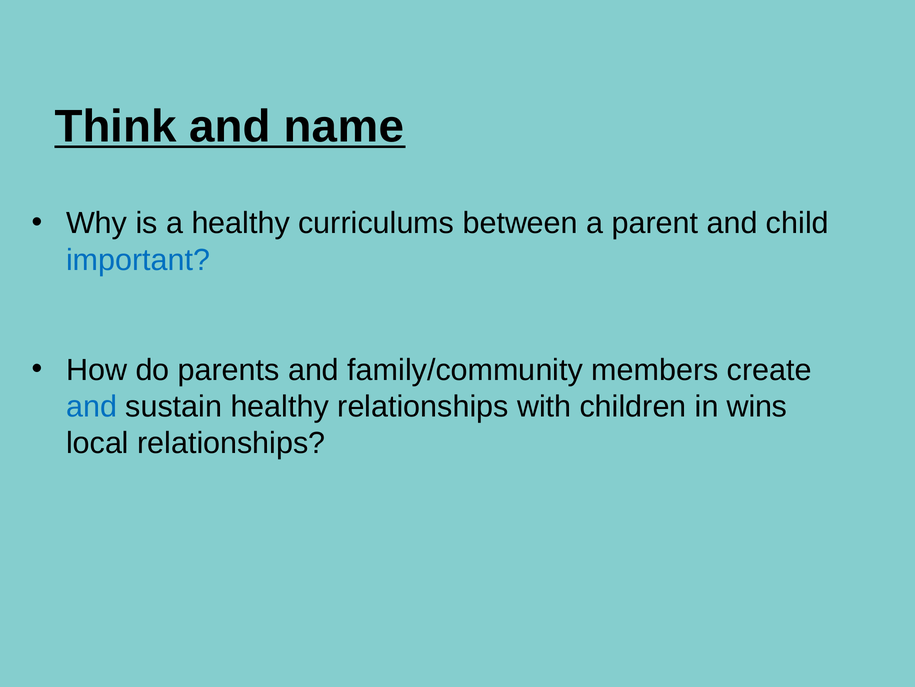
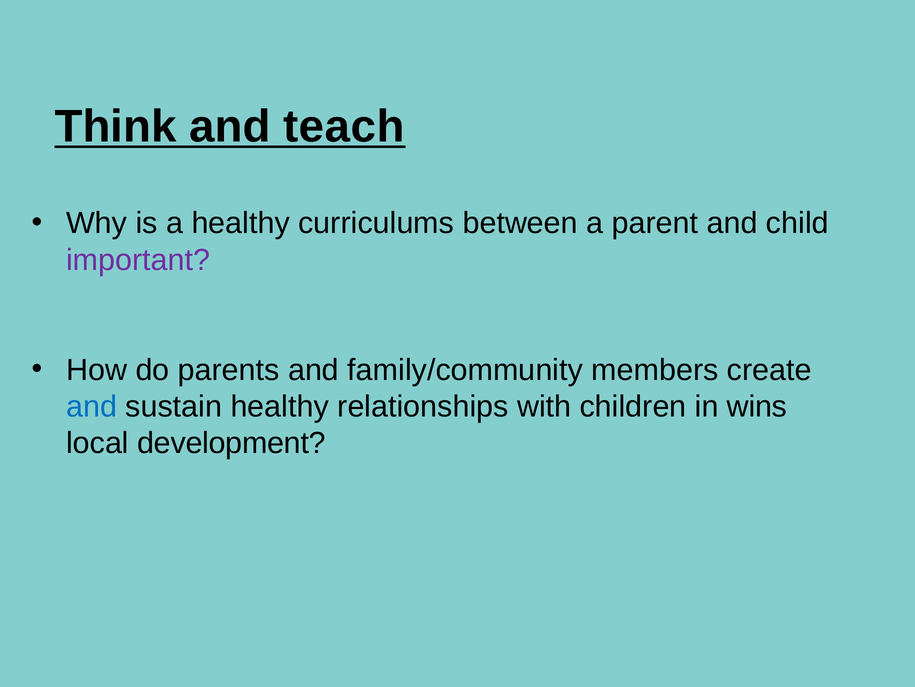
name: name -> teach (344, 127)
important colour: blue -> purple (138, 260)
local relationships: relationships -> development (231, 443)
